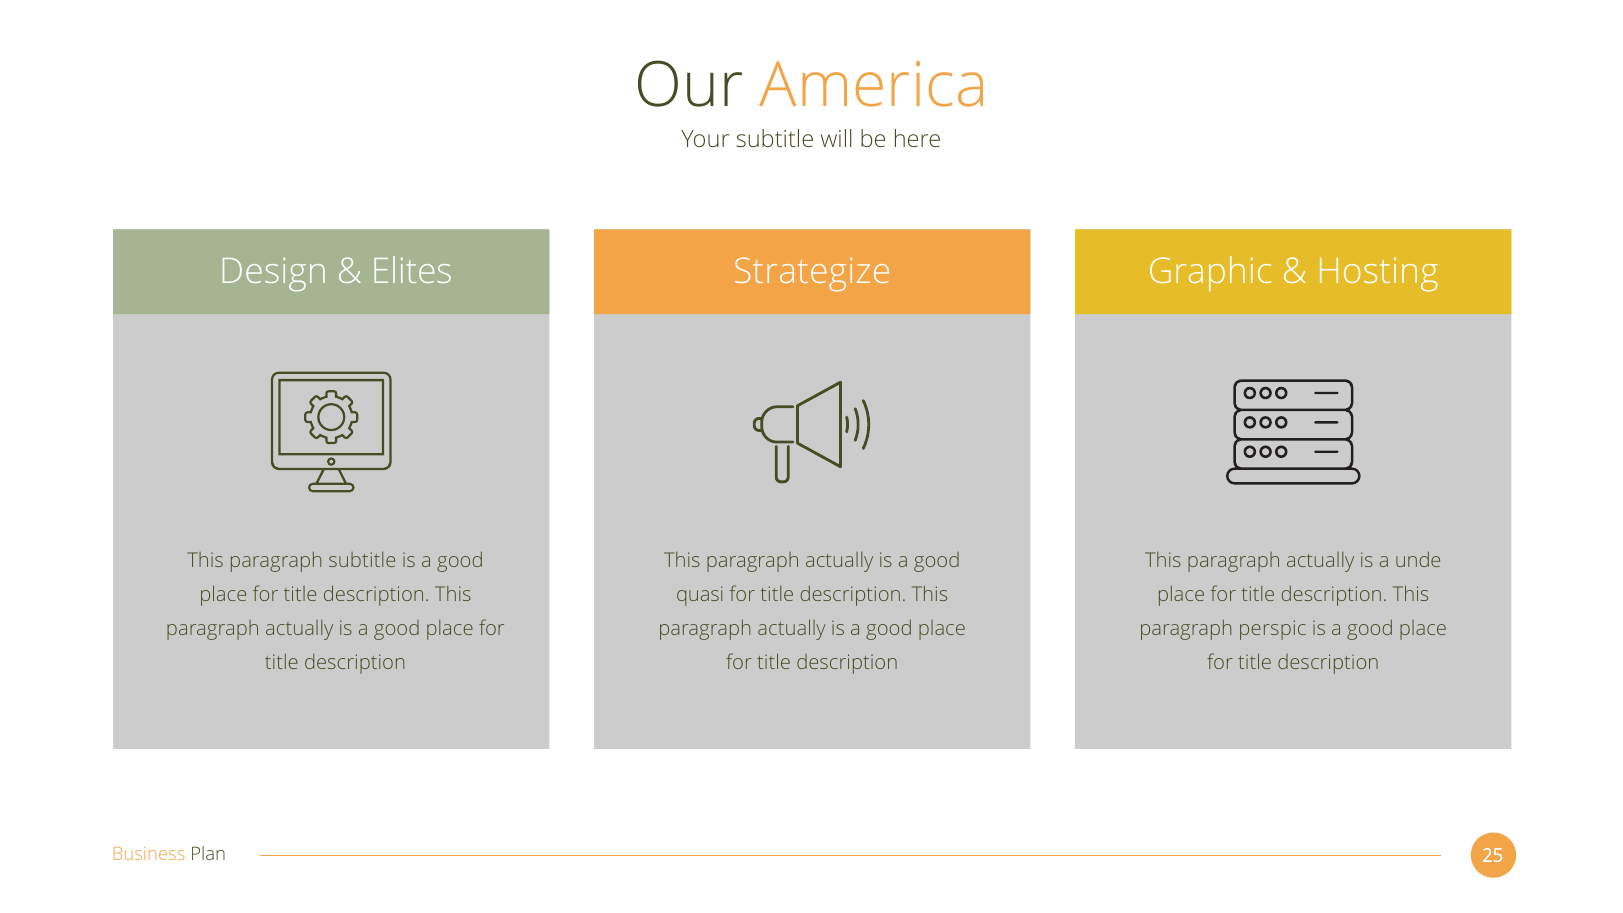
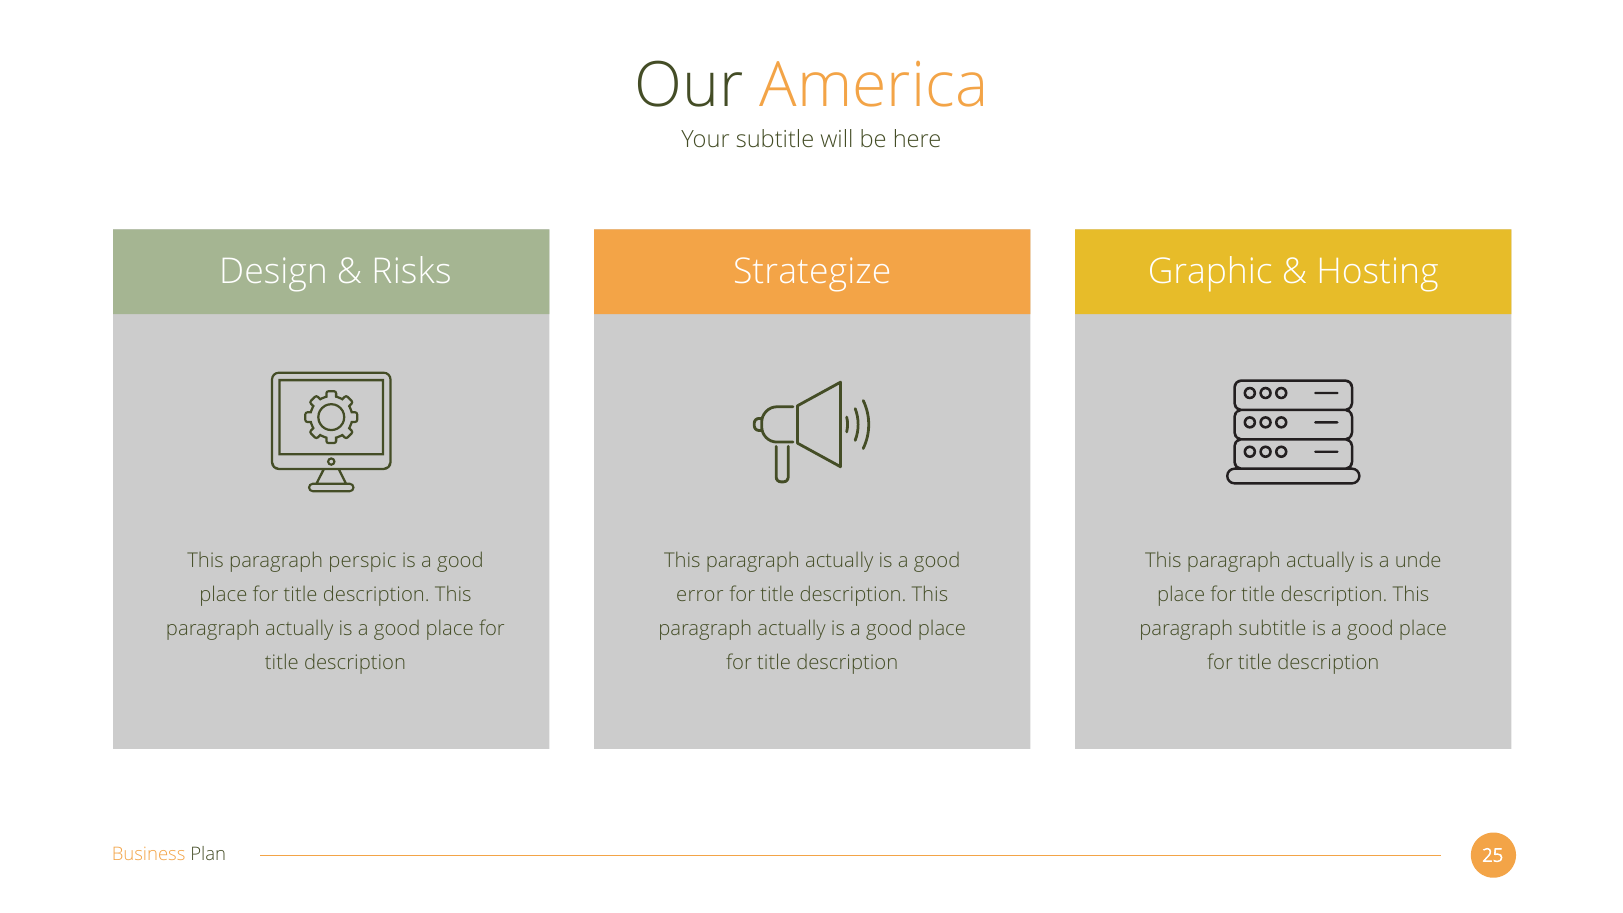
Elites: Elites -> Risks (412, 272)
paragraph subtitle: subtitle -> perspic (362, 560)
quasi: quasi -> error (700, 594)
paragraph perspic: perspic -> subtitle (1273, 628)
